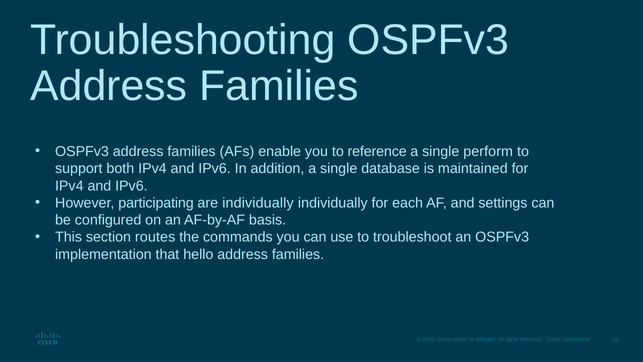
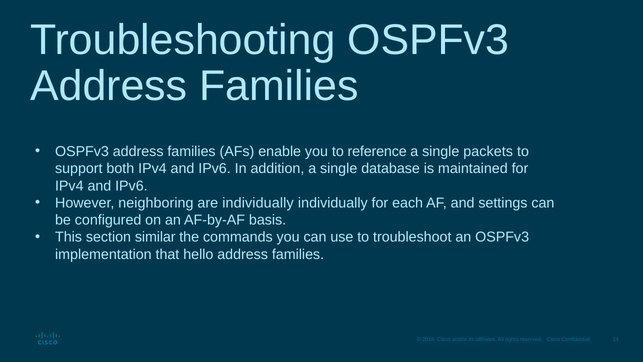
perform: perform -> packets (488, 151)
participating: participating -> neighboring (156, 203)
routes: routes -> similar (155, 237)
